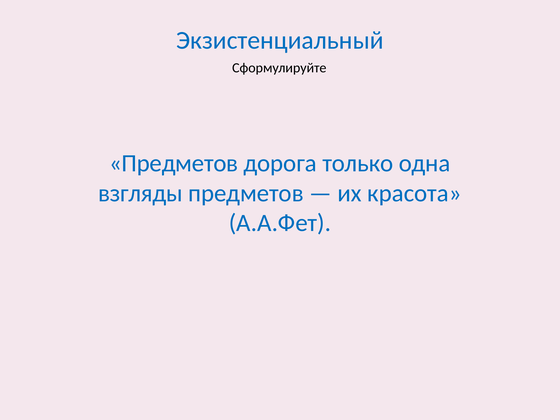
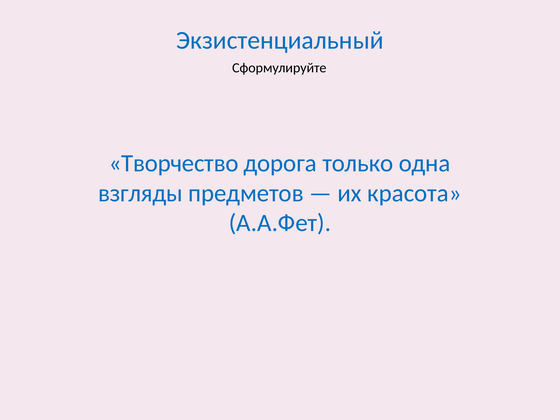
Предметов: Предметов -> Творчество (174, 163)
